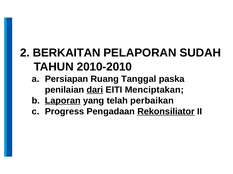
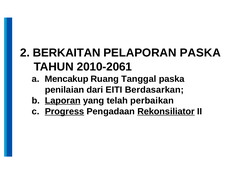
PELAPORAN SUDAH: SUDAH -> PASKA (200, 53)
2010-2010: 2010-2010 -> 2010-2061 (104, 67)
Persiapan: Persiapan -> Mencakup (67, 79)
dari underline: present -> none (95, 90)
Menciptakan: Menciptakan -> Berdasarkan (154, 90)
Progress underline: none -> present (65, 112)
